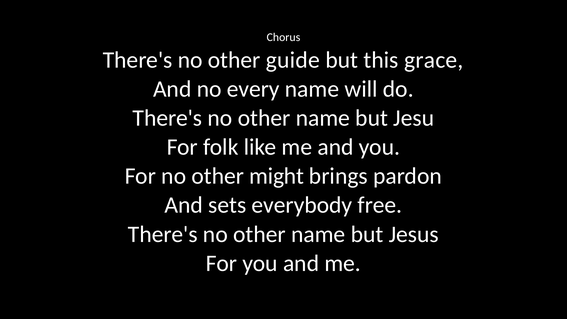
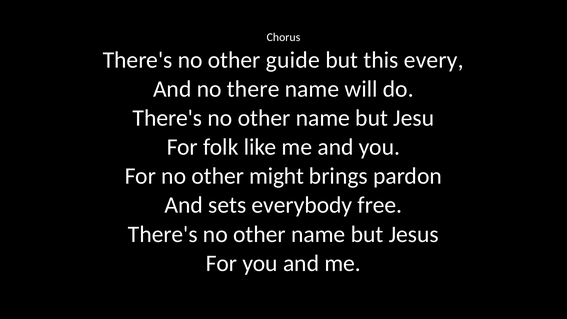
grace: grace -> every (434, 60)
every: every -> there (253, 89)
